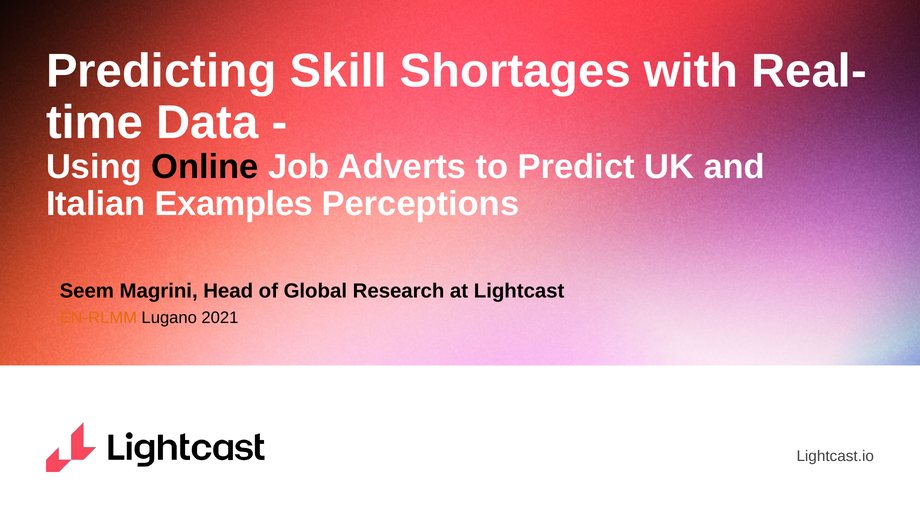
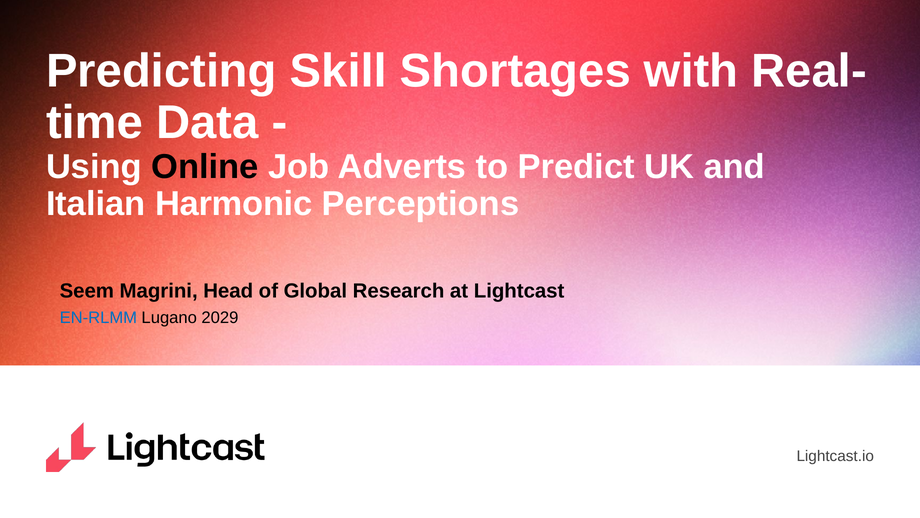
Examples: Examples -> Harmonic (234, 204)
EN-RLMM colour: orange -> blue (98, 318)
2021: 2021 -> 2029 (220, 318)
